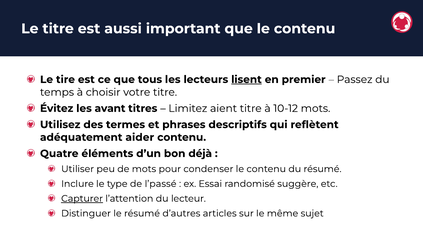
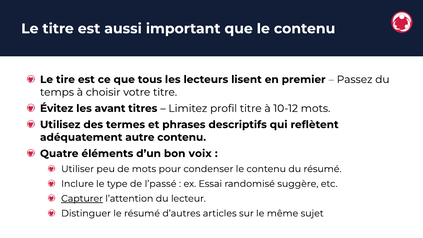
lisent underline: present -> none (246, 79)
aient: aient -> profil (224, 108)
aider: aider -> autre (140, 137)
déjà: déjà -> voix (200, 153)
